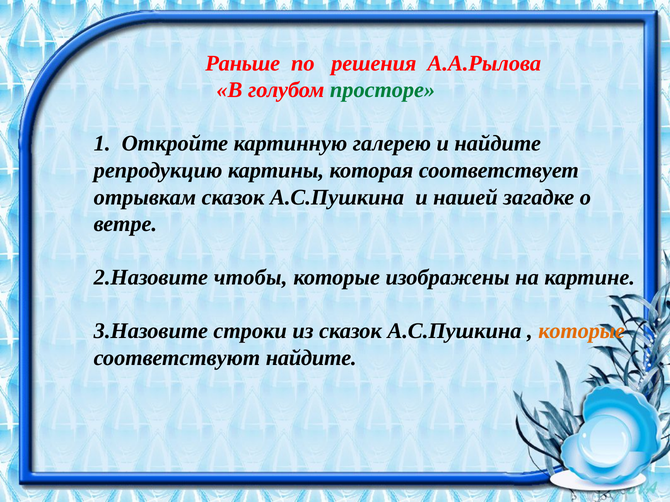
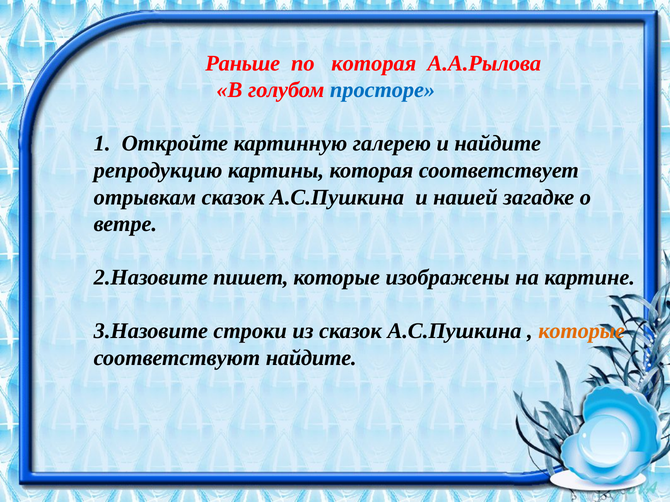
по решения: решения -> которая (374, 63)
просторе colour: green -> blue (383, 90)
чтобы: чтобы -> пишет (251, 278)
